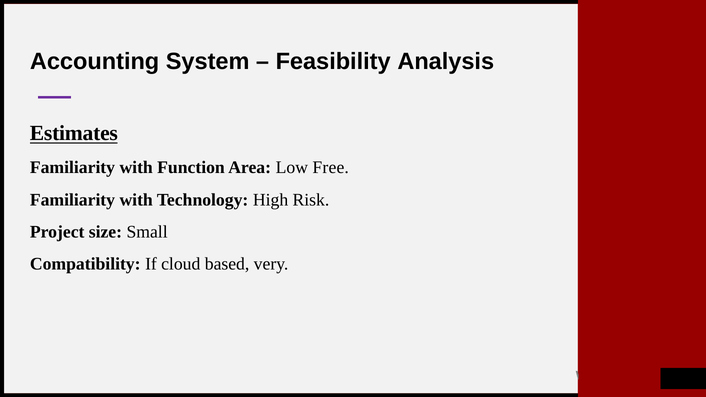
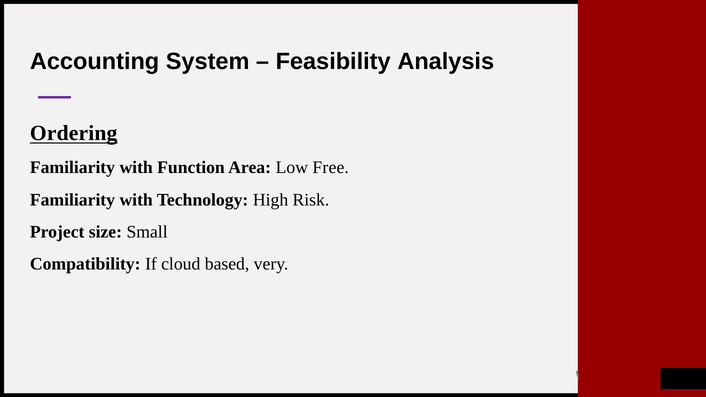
Estimates: Estimates -> Ordering (74, 133)
